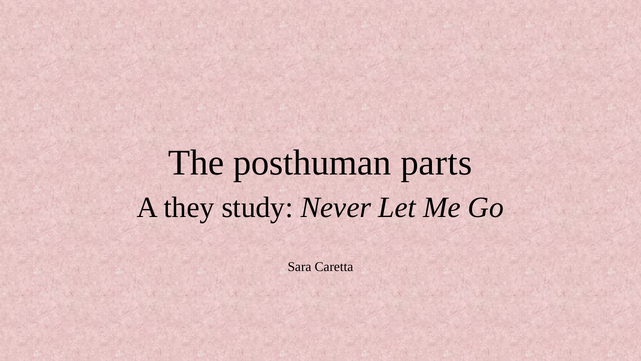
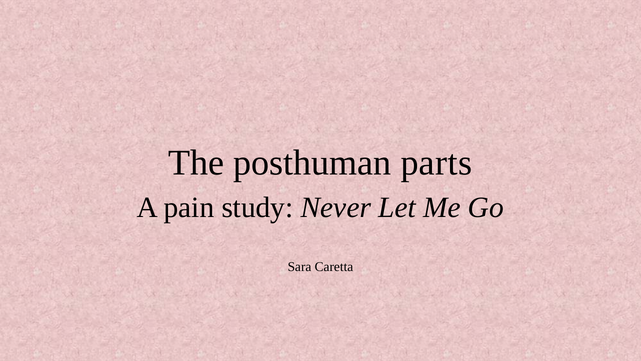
they: they -> pain (189, 208)
